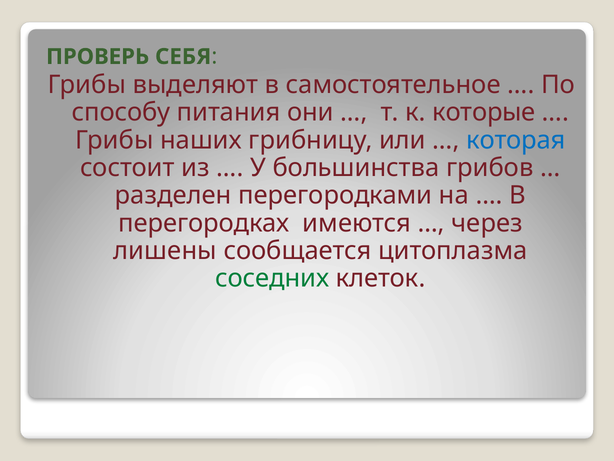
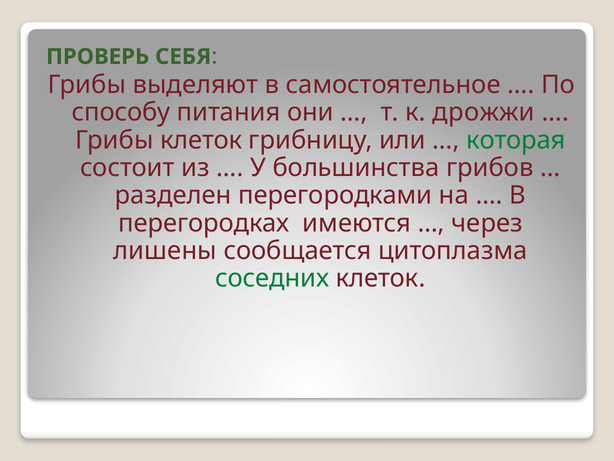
которые: которые -> дрожжи (484, 112)
Грибы наших: наших -> клеток (201, 140)
которая colour: blue -> green (516, 140)
